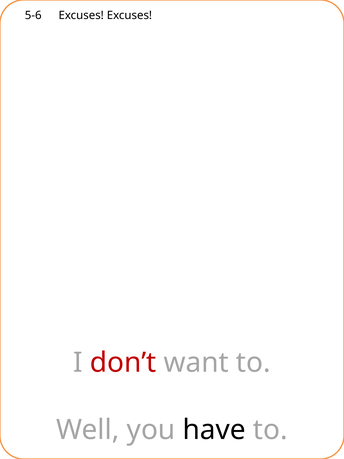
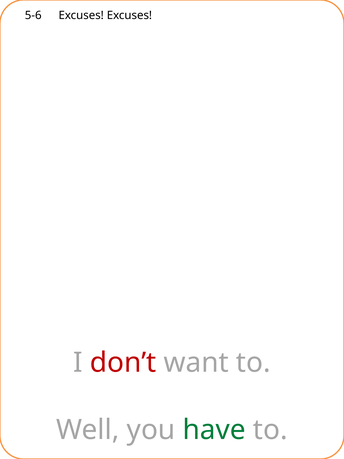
have colour: black -> green (214, 430)
